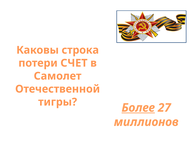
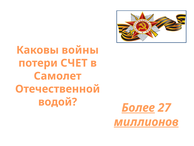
строка: строка -> войны (80, 50)
тигры: тигры -> водой (58, 102)
миллионов underline: none -> present (146, 122)
